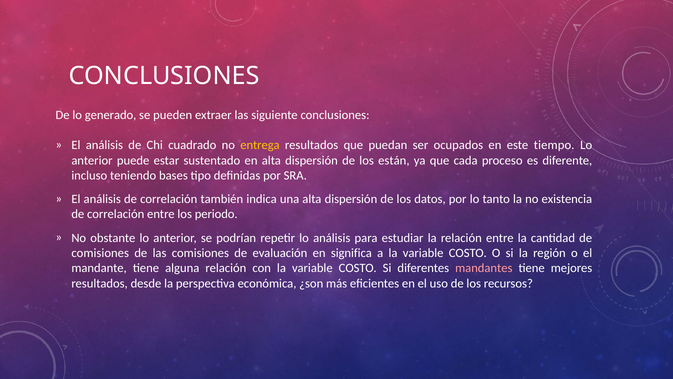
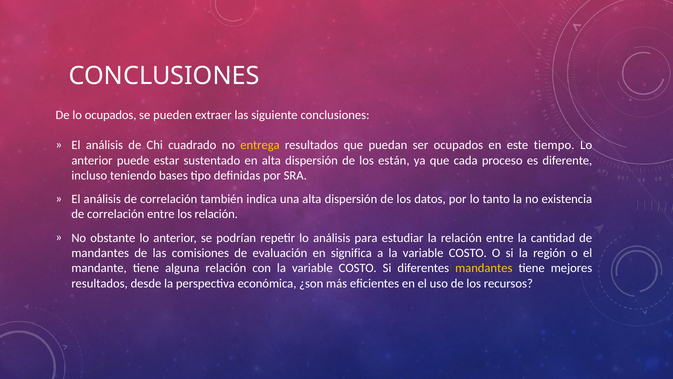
lo generado: generado -> ocupados (111, 115)
los periodo: periodo -> relación (216, 214)
comisiones: comisiones -> mandantes (100, 253)
mandantes colour: pink -> yellow (484, 268)
